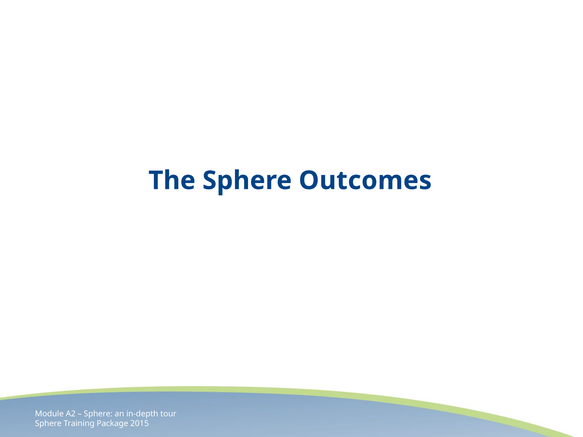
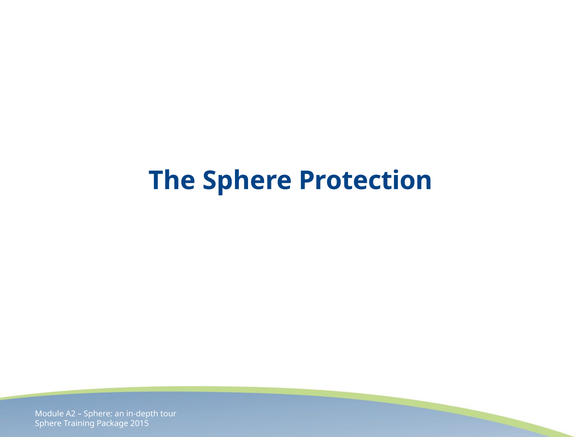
Outcomes: Outcomes -> Protection (365, 181)
